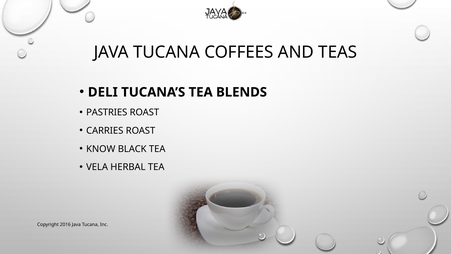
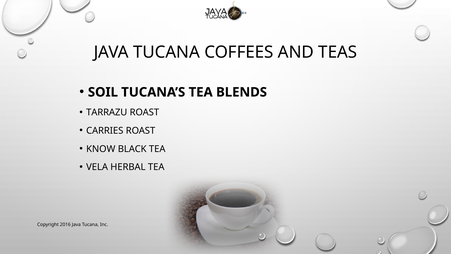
DELI: DELI -> SOIL (103, 92)
PASTRIES: PASTRIES -> TARRAZU (107, 112)
